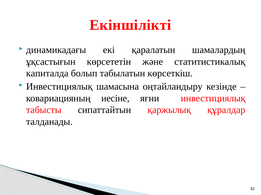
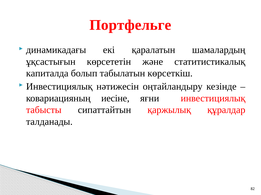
Екіншілікті: Екіншілікті -> Портфельге (130, 25)
шамасына: шамасына -> нәтижесін (118, 87)
